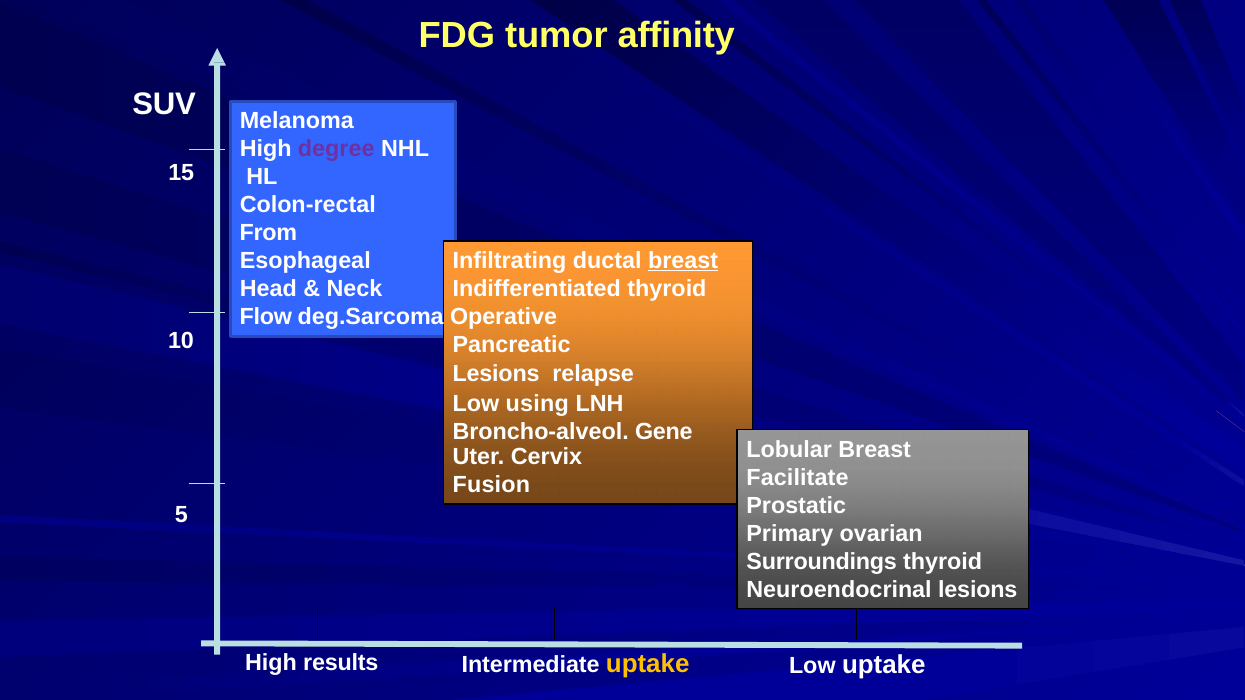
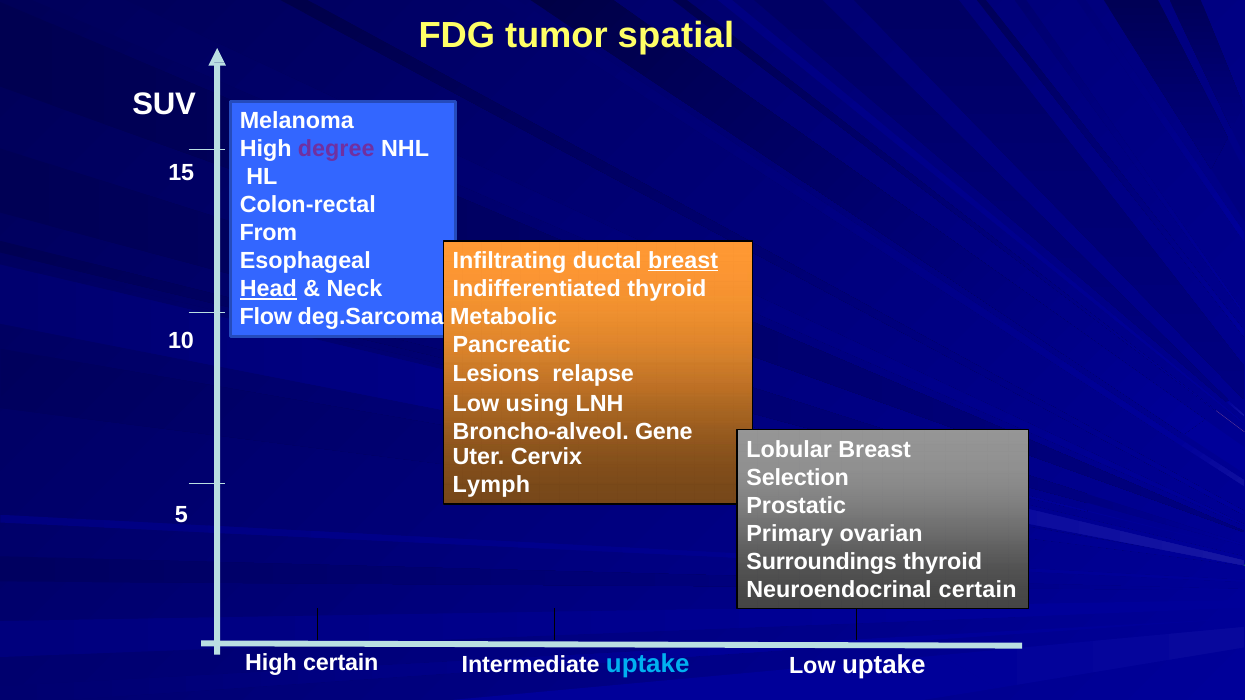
affinity: affinity -> spatial (676, 35)
Head underline: none -> present (268, 289)
Operative: Operative -> Metabolic (504, 317)
Facilitate: Facilitate -> Selection (798, 478)
Fusion: Fusion -> Lymph (491, 485)
Neuroendocrinal lesions: lesions -> certain (978, 590)
High results: results -> certain (341, 663)
uptake colour: yellow -> light blue (648, 664)
